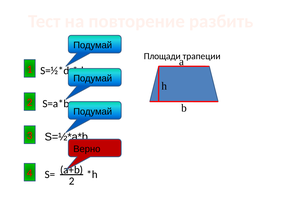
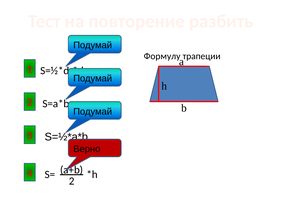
Площади: Площади -> Формулу (162, 56)
